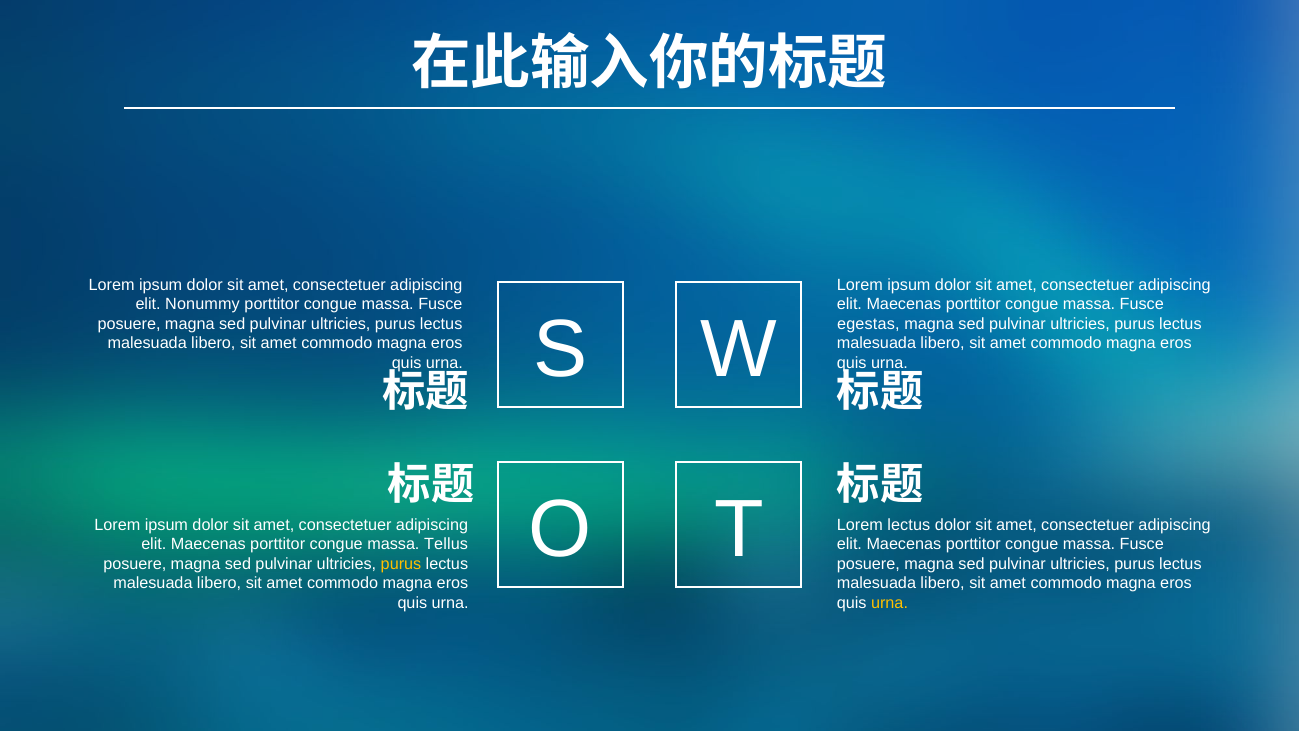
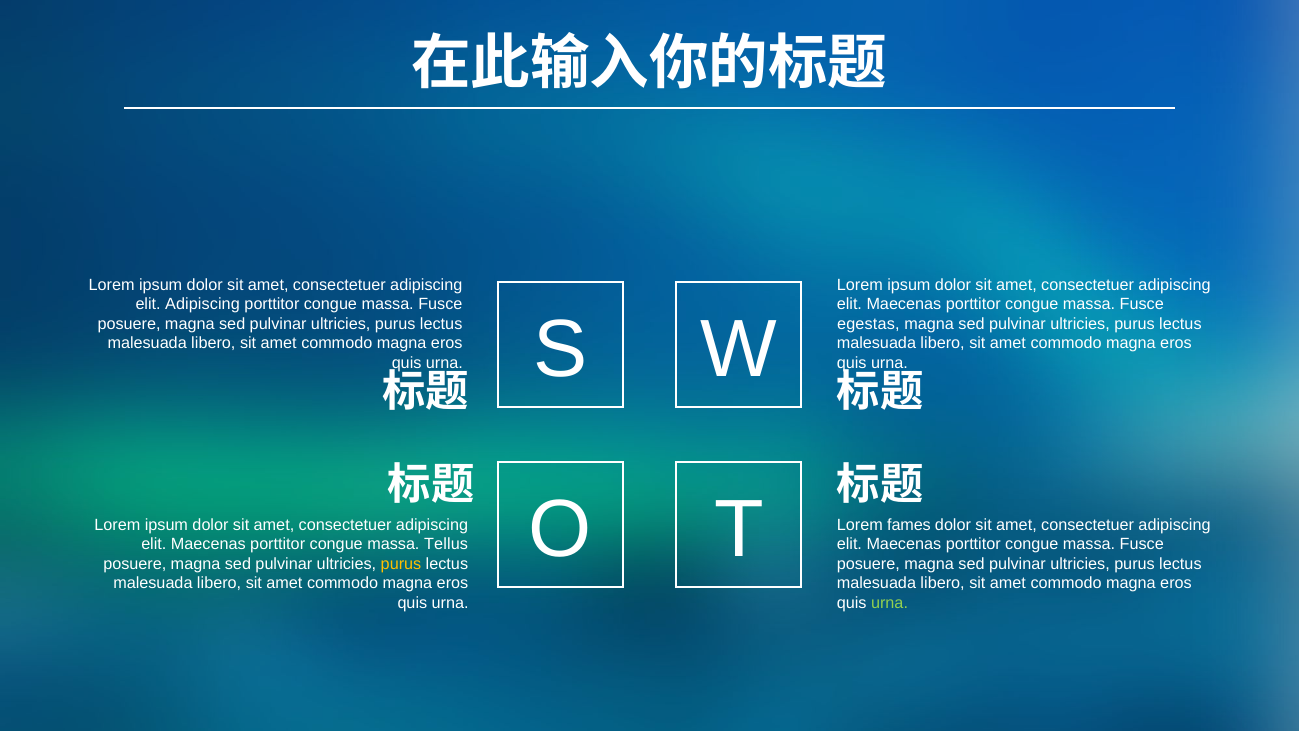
elit Nonummy: Nonummy -> Adipiscing (203, 304)
Lorem lectus: lectus -> fames (909, 524)
urna colour: yellow -> light green (890, 602)
